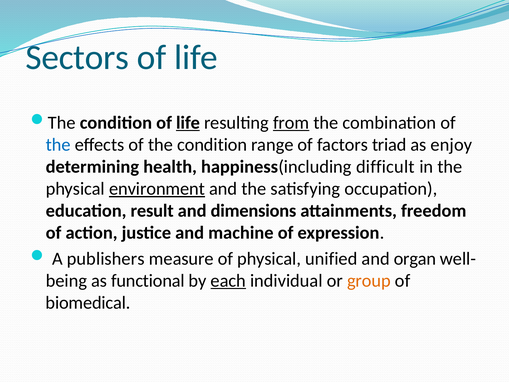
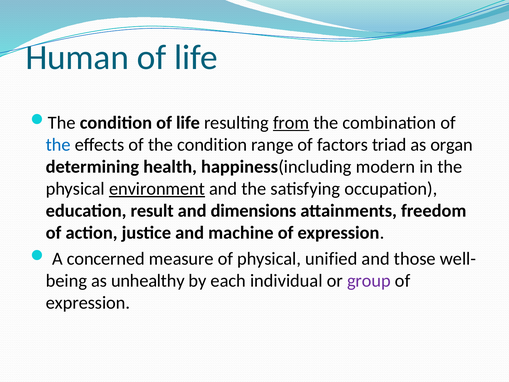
Sectors: Sectors -> Human (77, 58)
life underline: present -> none (188, 123)
enjoy: enjoy -> organ (452, 145)
difficult: difficult -> modern (385, 167)
publishers: publishers -> concerned (106, 258)
organ: organ -> those (415, 258)
functional: functional -> unhealthy (148, 281)
each underline: present -> none (228, 281)
group colour: orange -> purple (369, 281)
biomedical: biomedical -> expression (88, 303)
